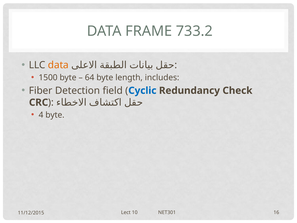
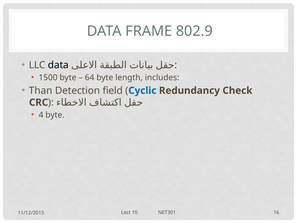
733.2: 733.2 -> 802.9 (194, 31)
data colour: orange -> black (58, 65)
Fiber: Fiber -> Than (41, 90)
